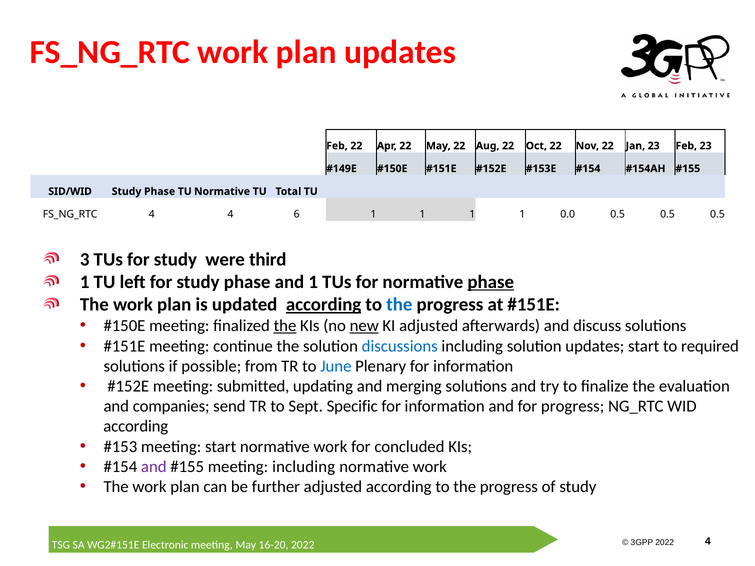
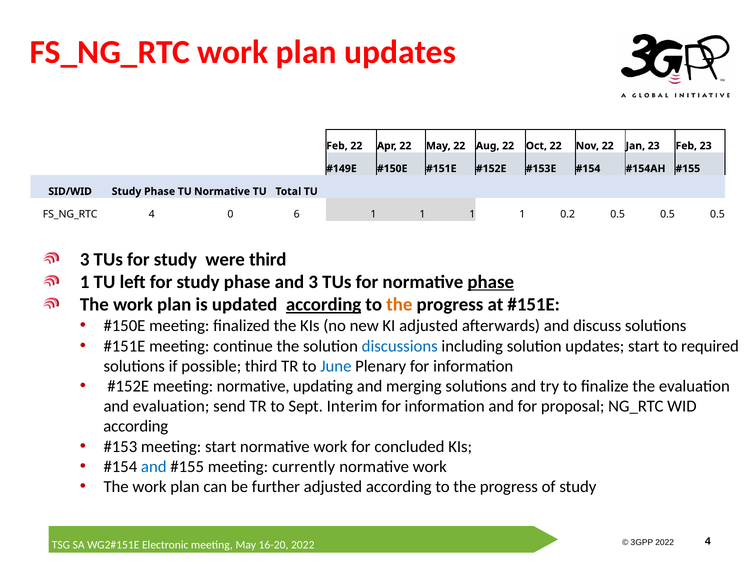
4 4: 4 -> 0 (230, 214)
0.0: 0.0 -> 0.2 (568, 214)
and 1: 1 -> 3 (313, 282)
the colour: blue -> orange (399, 305)
the underline: present -> none (285, 326)
new underline: present -> none (364, 326)
possible from: from -> third (261, 366)
meeting submitted: submitted -> normative (253, 386)
and companies: companies -> evaluation (171, 407)
Specific: Specific -> Interim (352, 407)
for progress: progress -> proposal (573, 407)
and colour: purple -> blue (154, 467)
meeting including: including -> currently (304, 467)
